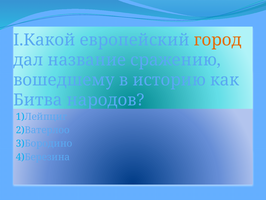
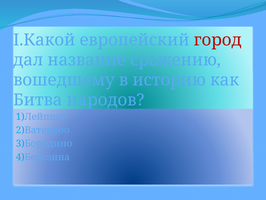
город colour: orange -> red (218, 40)
